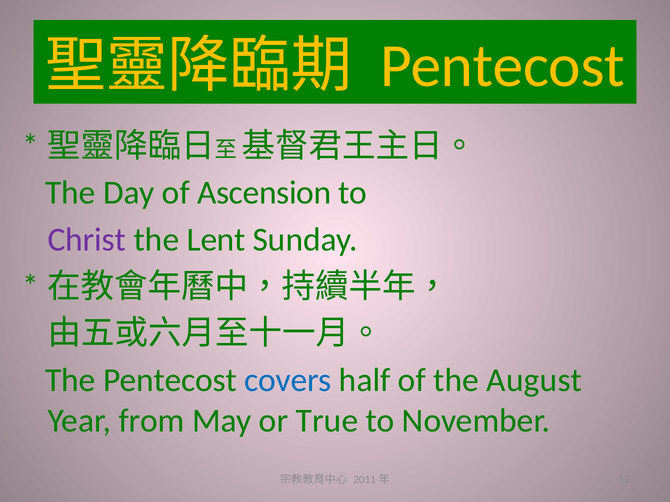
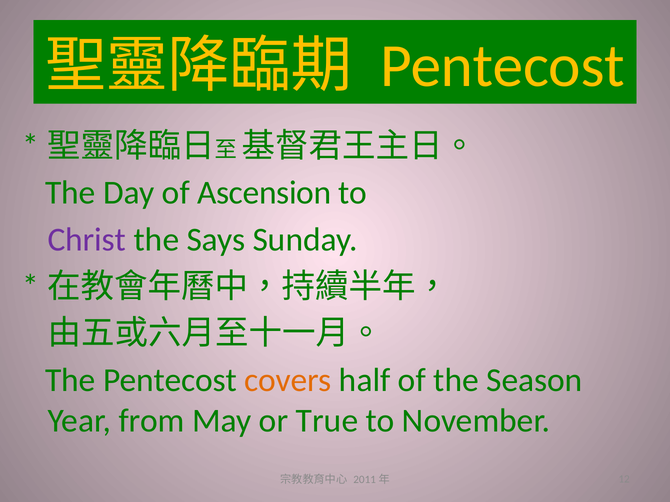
Lent: Lent -> Says (216, 240)
covers colour: blue -> orange (288, 381)
August: August -> Season (534, 381)
